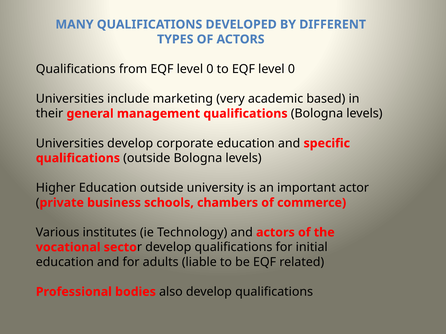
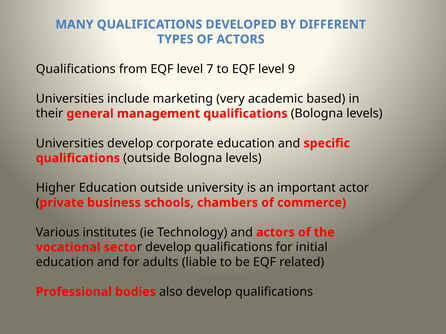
from EQF level 0: 0 -> 7 (210, 69)
to EQF level 0: 0 -> 9 (291, 69)
